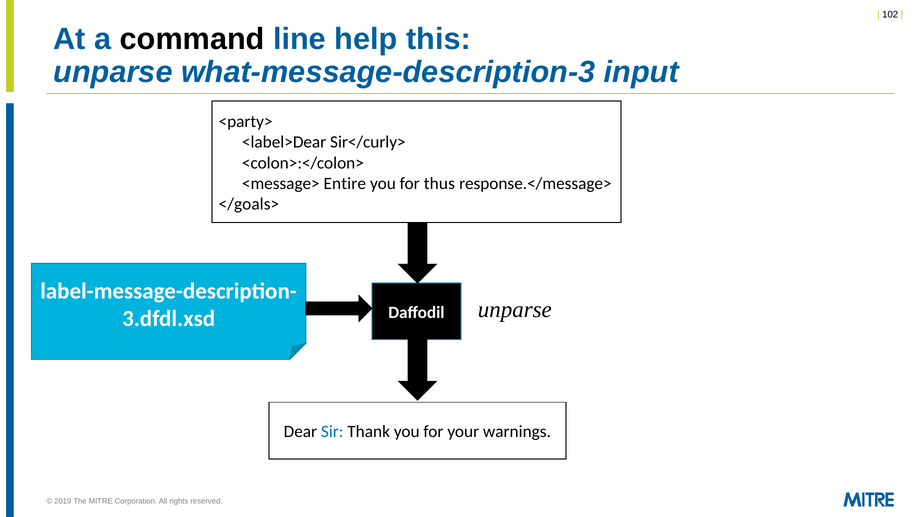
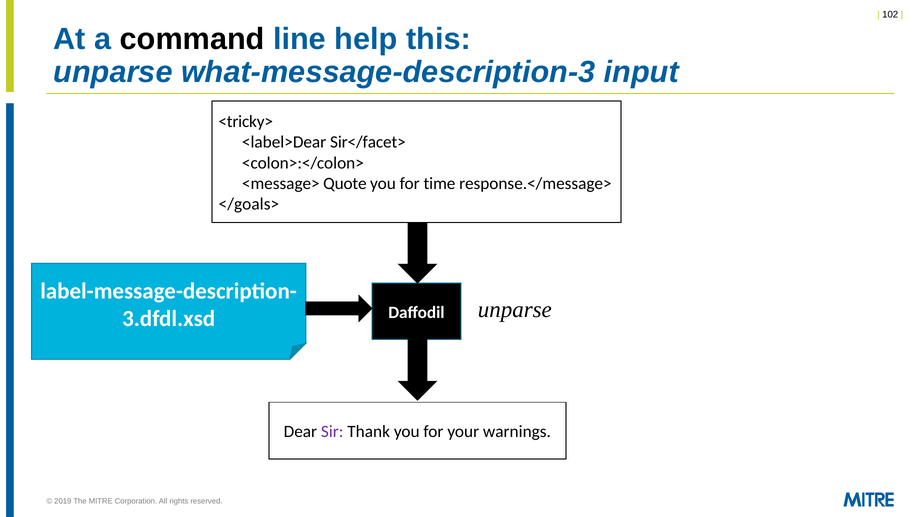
<party>: <party> -> <tricky> (246, 122)
Sir</curly>: Sir</curly> -> Sir</facet> (368, 142)
Entire: Entire -> Quote (345, 184)
thus: thus -> time (439, 184)
Sir colour: blue -> purple (332, 432)
